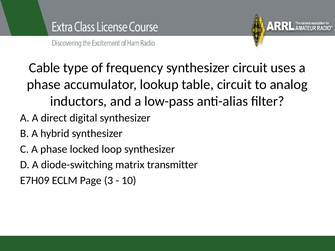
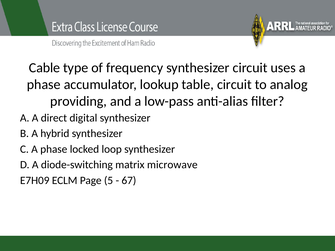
inductors: inductors -> providing (79, 101)
transmitter: transmitter -> microwave (172, 165)
3: 3 -> 5 (109, 181)
10: 10 -> 67 (129, 181)
